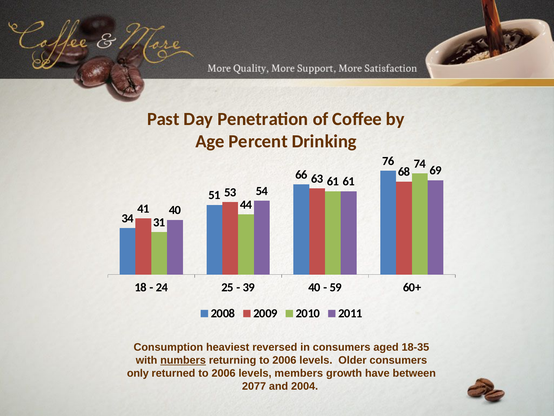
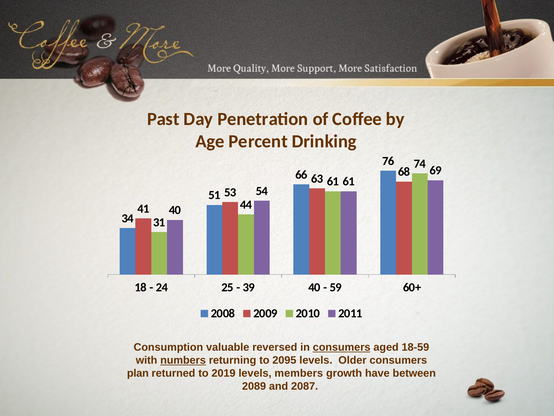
heaviest: heaviest -> valuable (228, 347)
consumers underline: none -> present (342, 347)
18-35: 18-35 -> 18-59 (415, 347)
returning to 2006: 2006 -> 2095 (284, 360)
only: only -> plan (138, 373)
returned to 2006: 2006 -> 2019 (224, 373)
2077: 2077 -> 2089 (254, 386)
2004: 2004 -> 2087 (305, 386)
